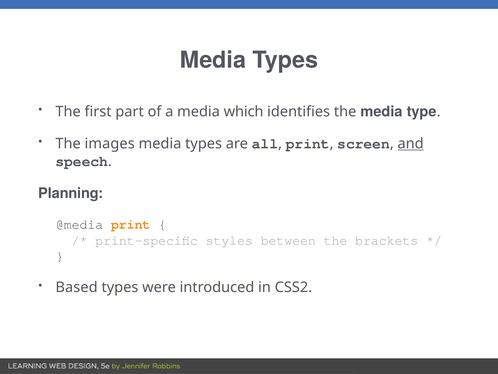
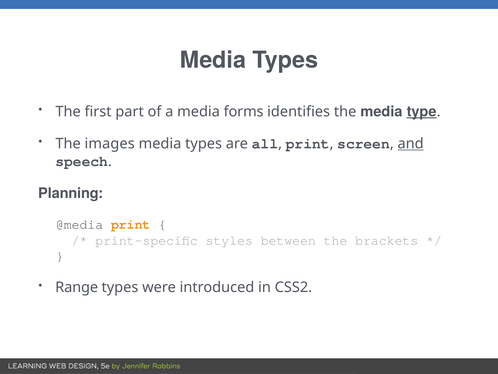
which: which -> forms (244, 111)
type underline: none -> present (422, 111)
Based: Based -> Range (77, 287)
